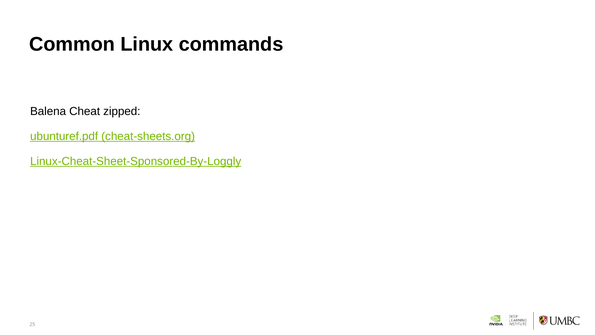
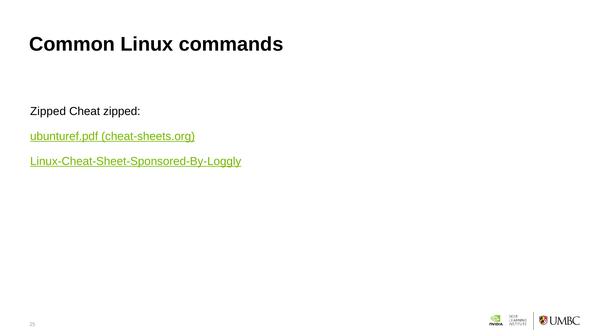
Balena: Balena -> Zipped (48, 111)
